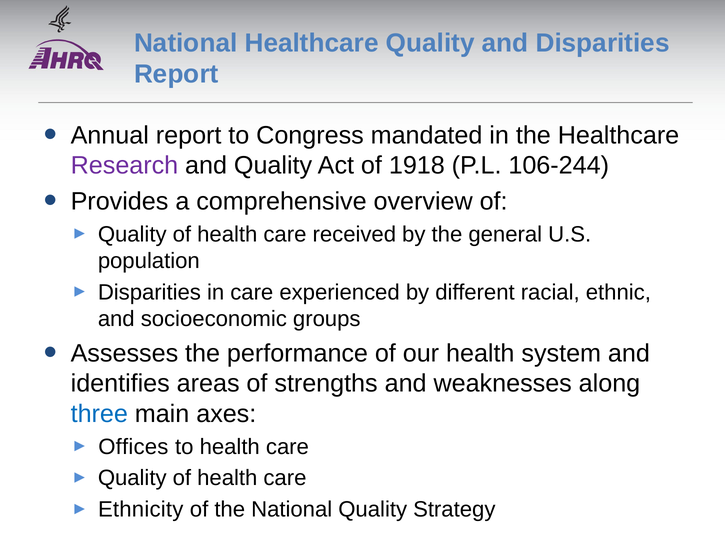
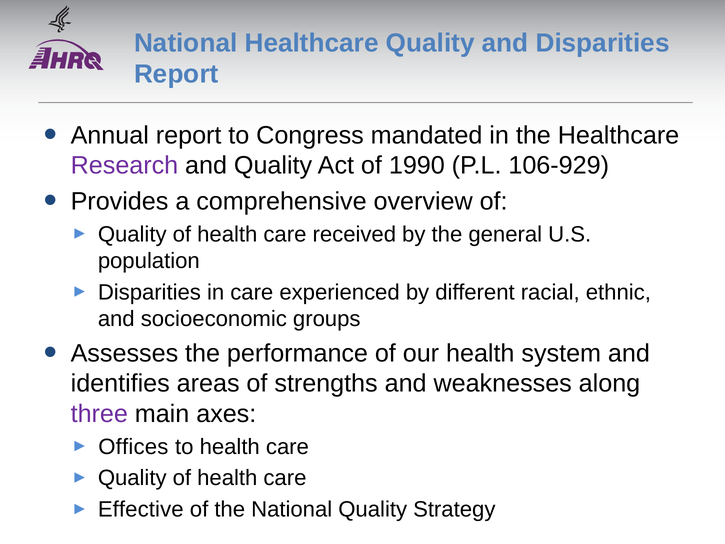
1918: 1918 -> 1990 (417, 165)
106-244: 106-244 -> 106-929 (559, 165)
three colour: blue -> purple (99, 414)
Ethnicity: Ethnicity -> Effective (141, 509)
